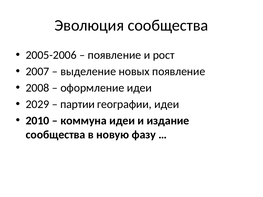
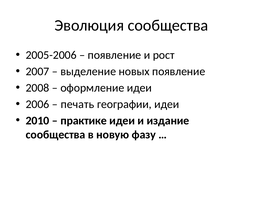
2029: 2029 -> 2006 (37, 104)
партии: партии -> печать (77, 104)
коммуна: коммуна -> практике (84, 121)
